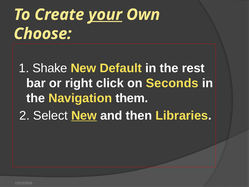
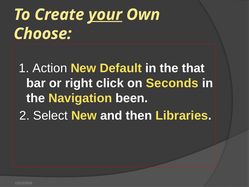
Shake: Shake -> Action (50, 68)
rest: rest -> that (193, 68)
them: them -> been (132, 98)
New underline: present -> none (84, 115)
